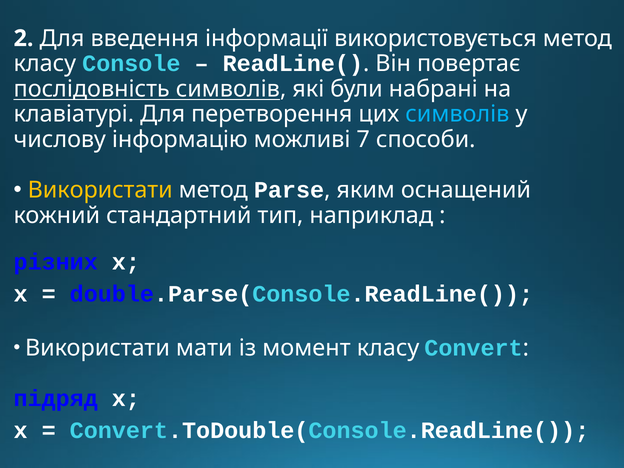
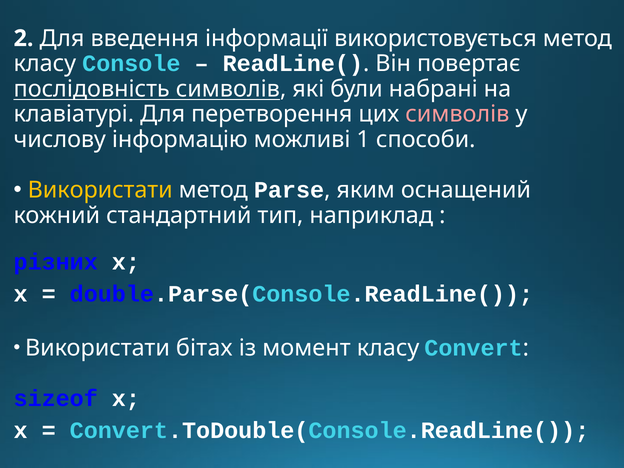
символів colour: light blue -> pink (457, 114)
7: 7 -> 1 (363, 140)
мати: мати -> бітах (204, 348)
підряд: підряд -> sizeof (56, 399)
